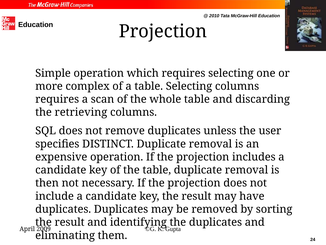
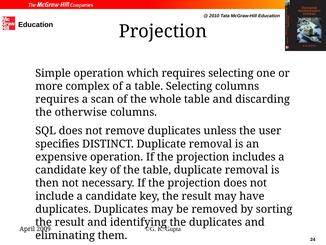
retrieving: retrieving -> otherwise (81, 112)
